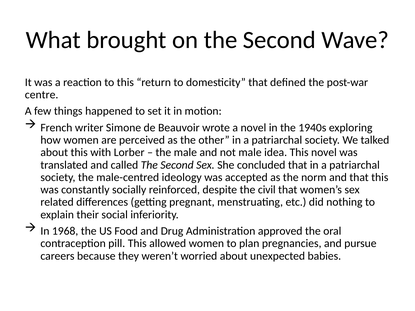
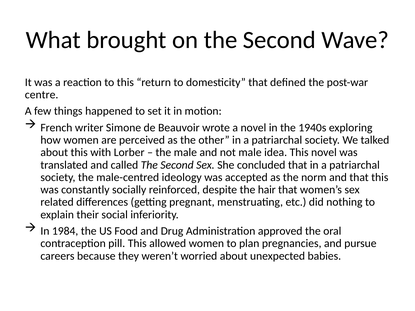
civil: civil -> hair (267, 190)
1968: 1968 -> 1984 (65, 231)
